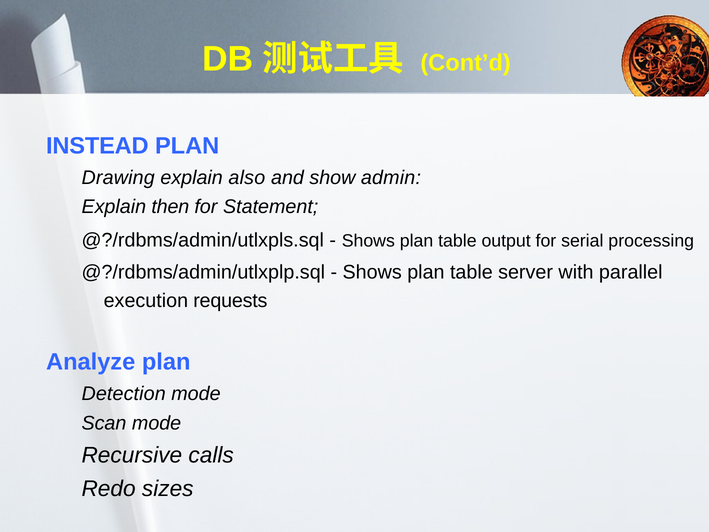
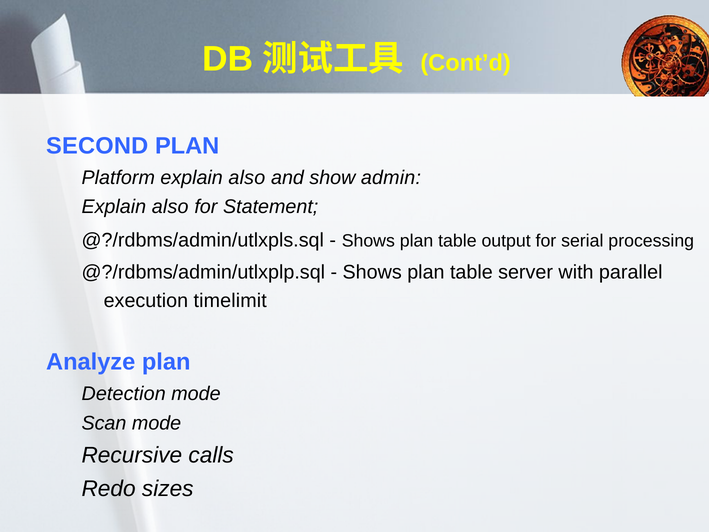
INSTEAD: INSTEAD -> SECOND (97, 146)
Drawing: Drawing -> Platform (118, 177)
then: then -> also (170, 207)
requests: requests -> timelimit (230, 301)
